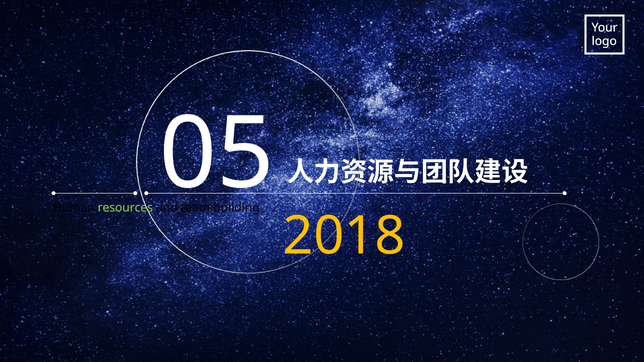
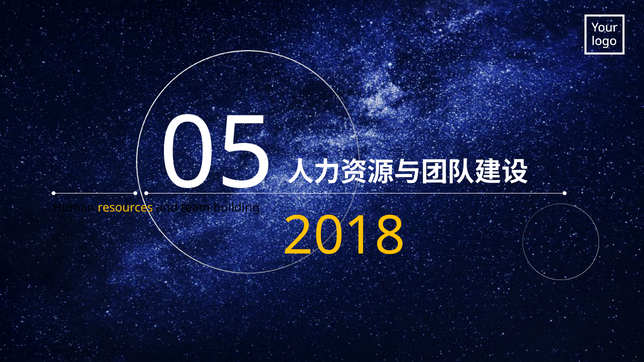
resources colour: light green -> yellow (125, 208)
